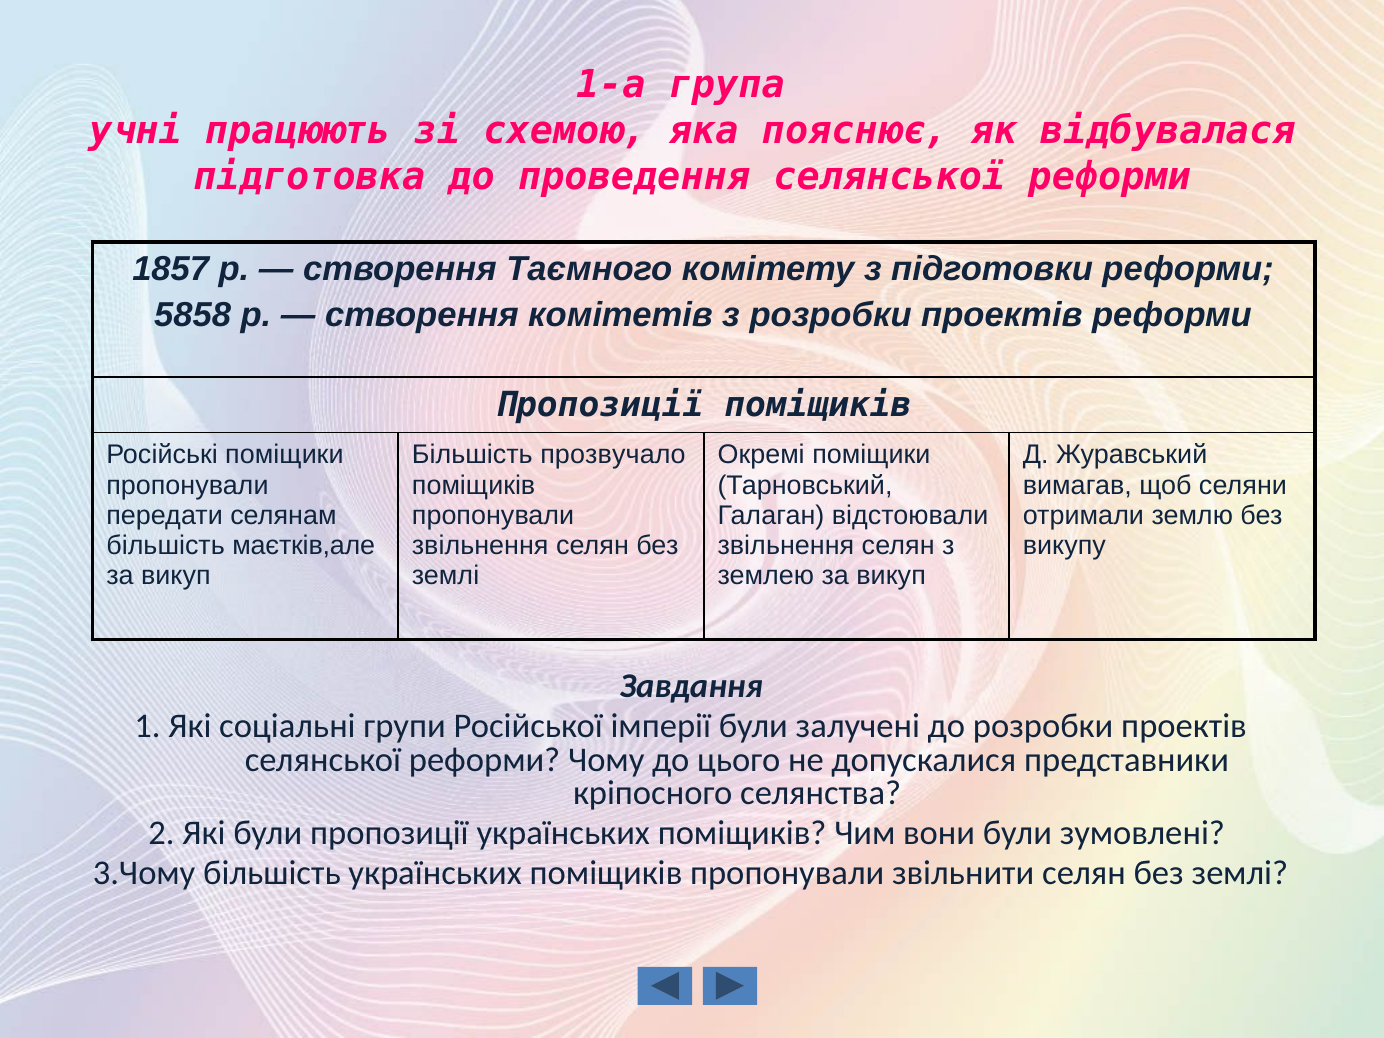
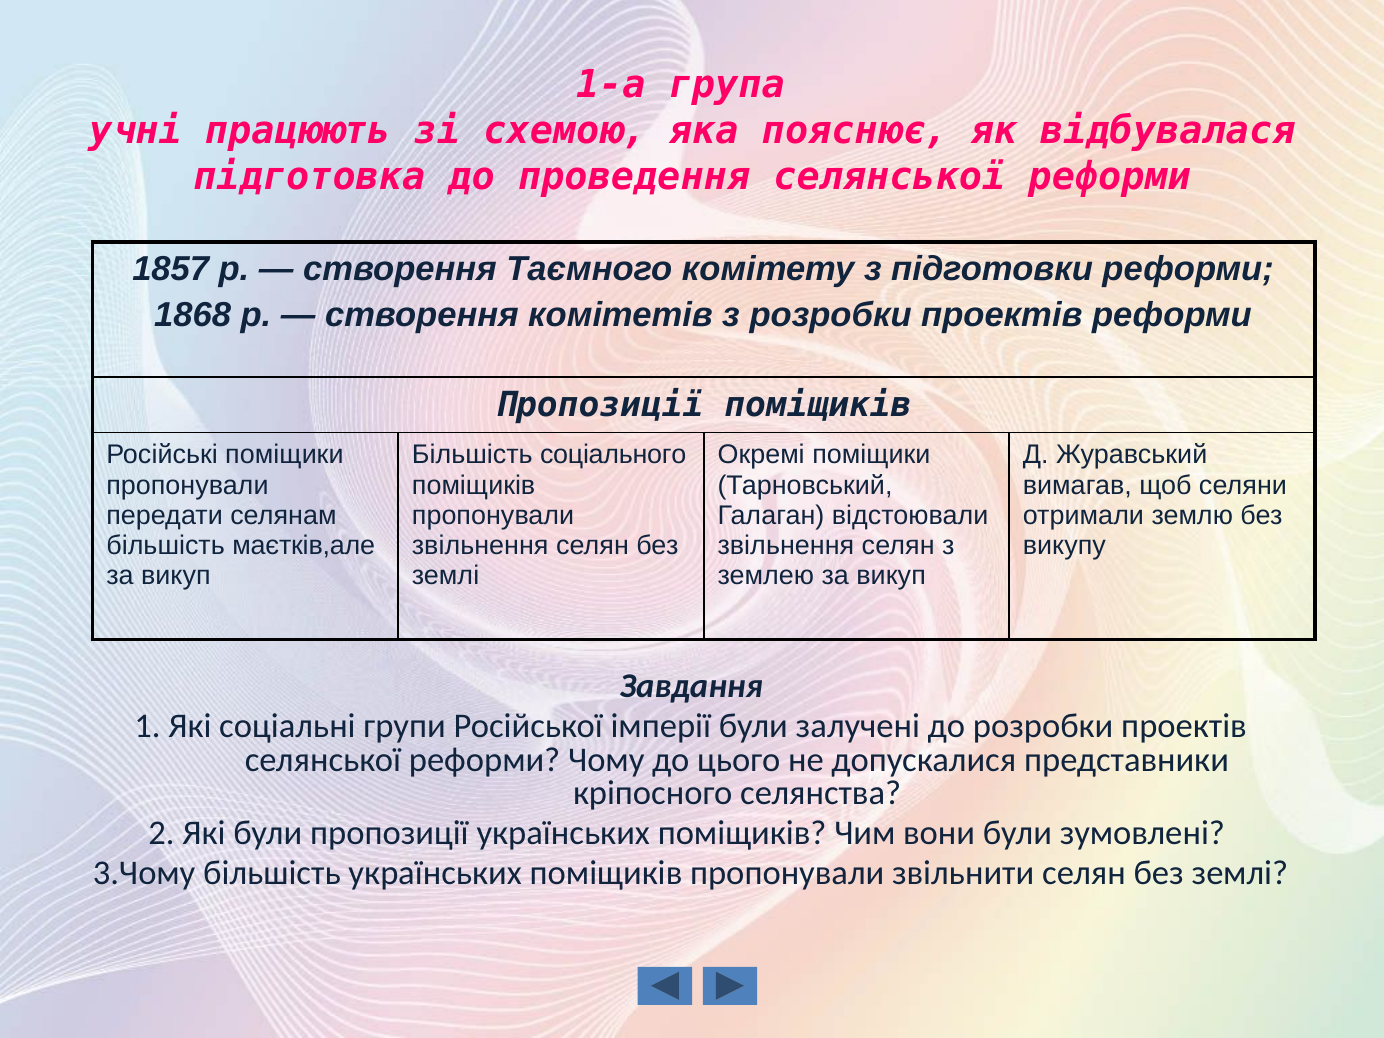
5858: 5858 -> 1868 (193, 315)
прозвучало: прозвучало -> соціального (613, 455)
